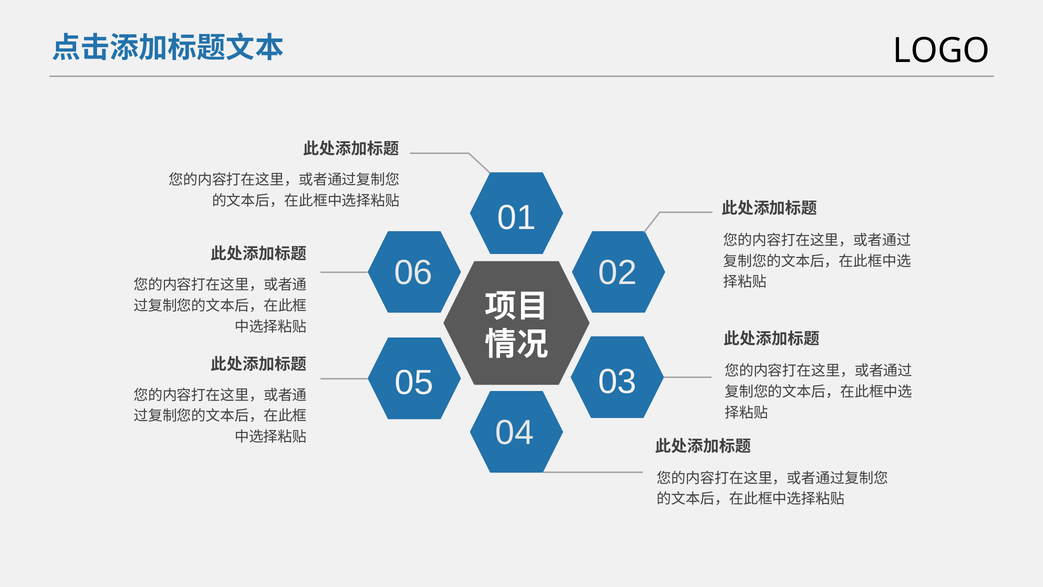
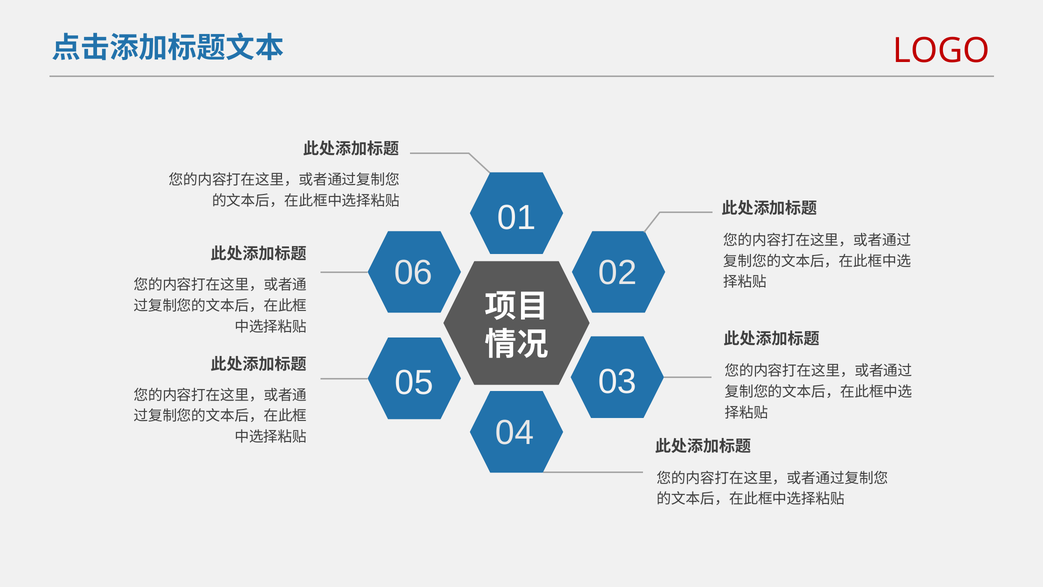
LOGO colour: black -> red (941, 51)
